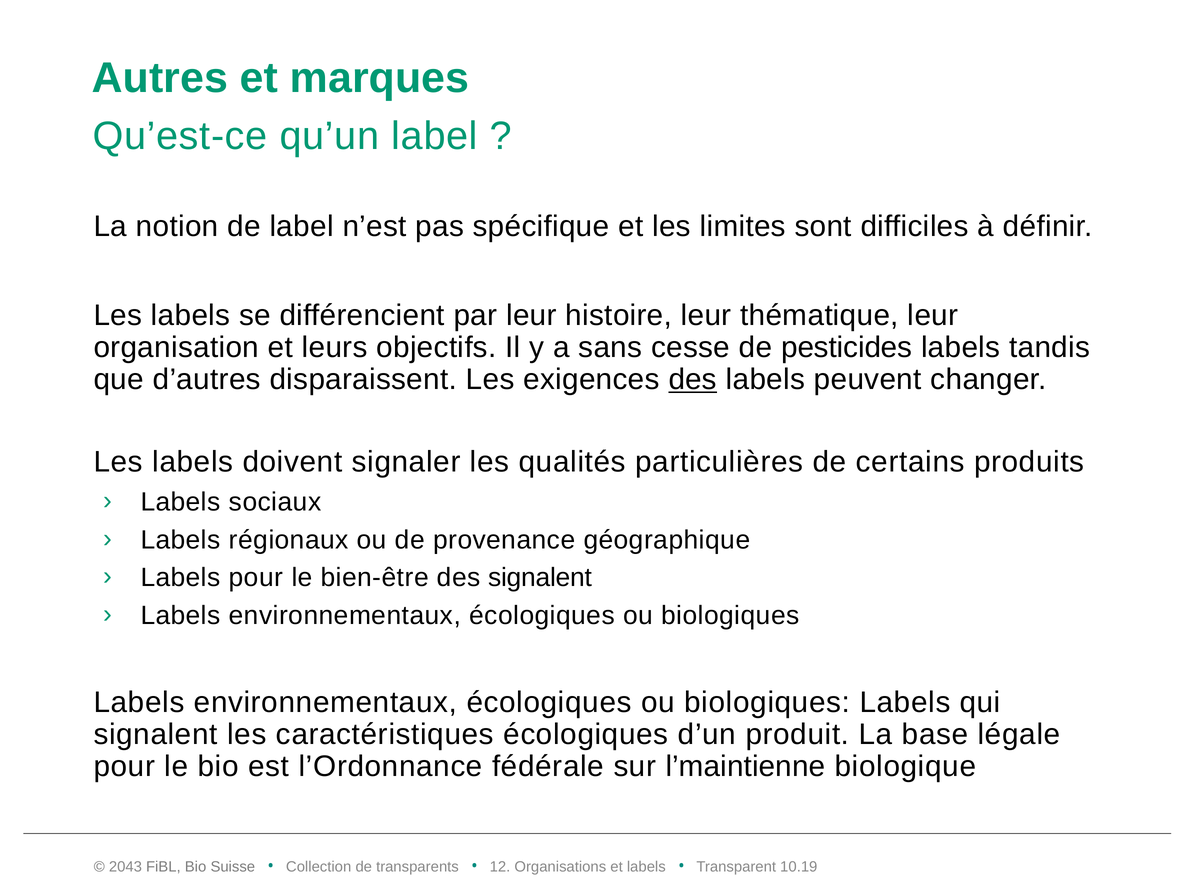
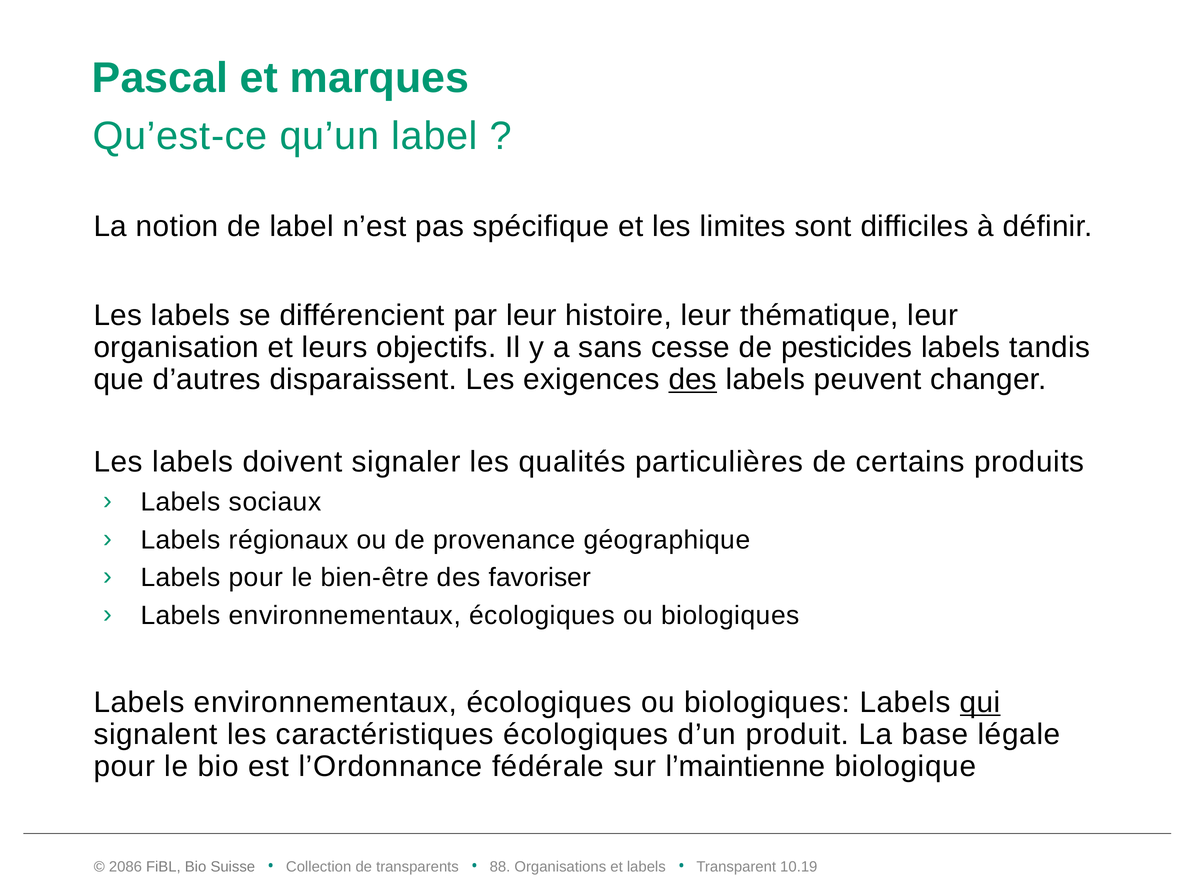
Autres: Autres -> Pascal (160, 78)
des signalent: signalent -> favoriser (540, 578)
qui underline: none -> present (980, 703)
2043: 2043 -> 2086 (125, 867)
12: 12 -> 88 (500, 867)
